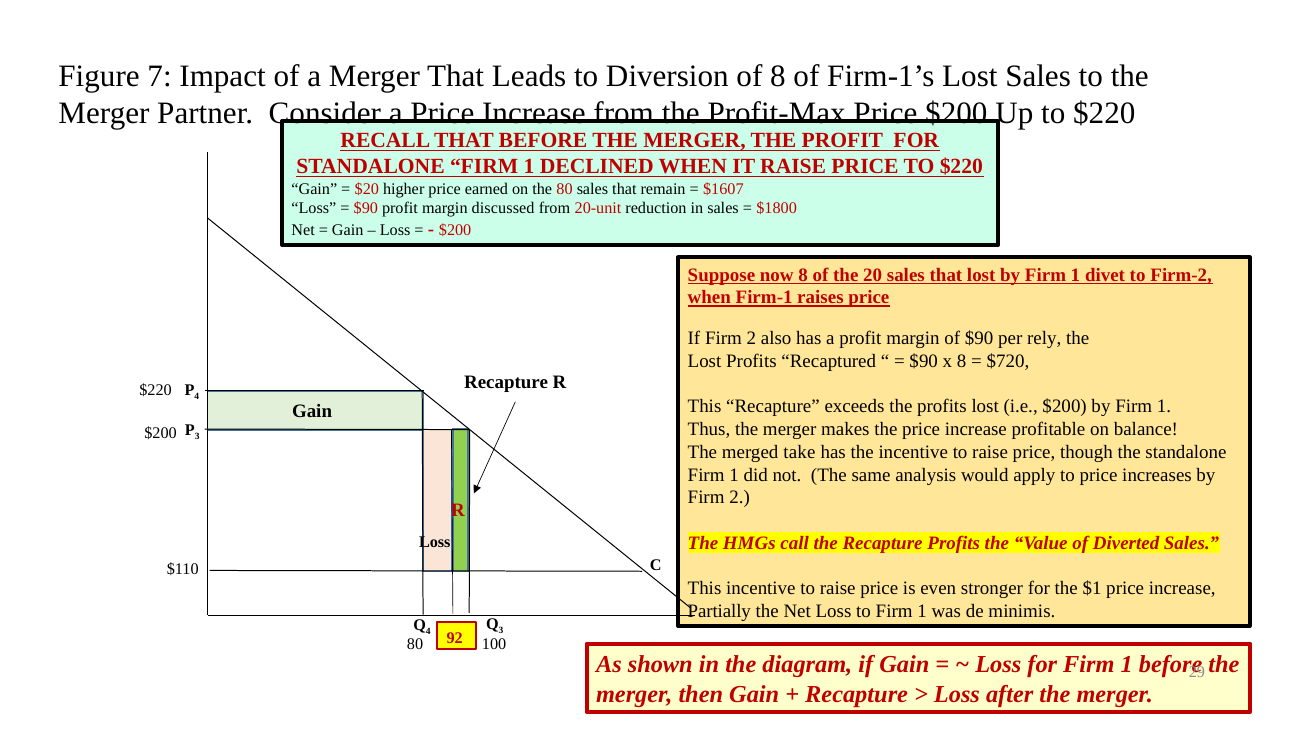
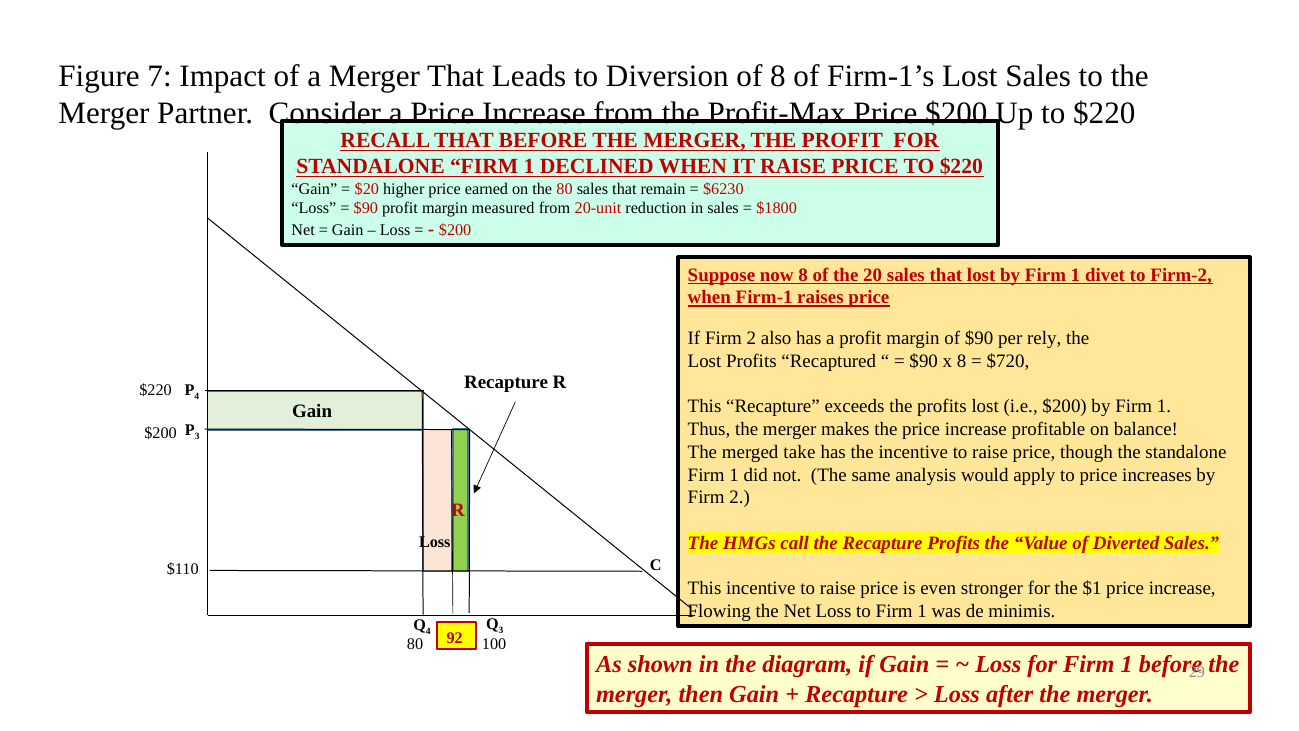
$1607: $1607 -> $6230 (723, 189)
discussed: discussed -> measured (503, 208)
Partially: Partially -> Flowing (719, 611)
